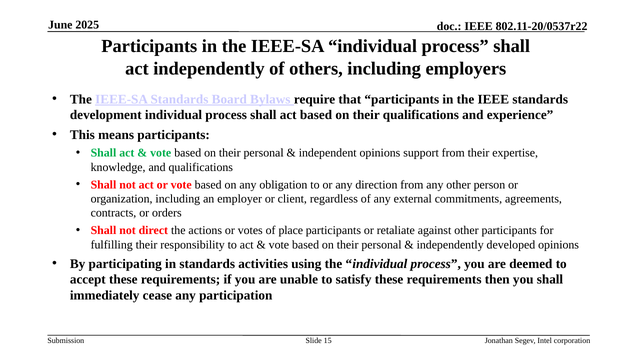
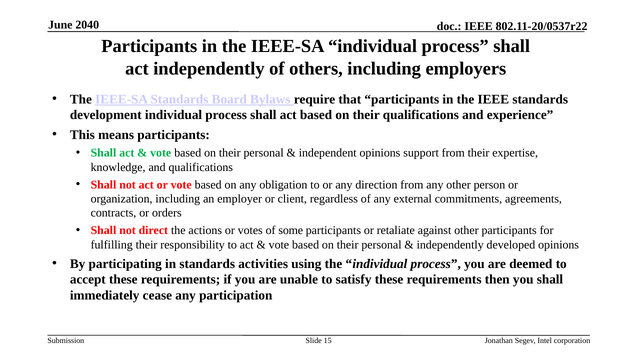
2025: 2025 -> 2040 (87, 25)
place: place -> some (291, 231)
